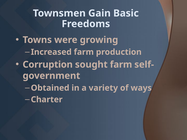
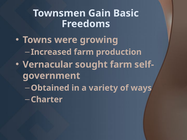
Corruption: Corruption -> Vernacular (48, 65)
